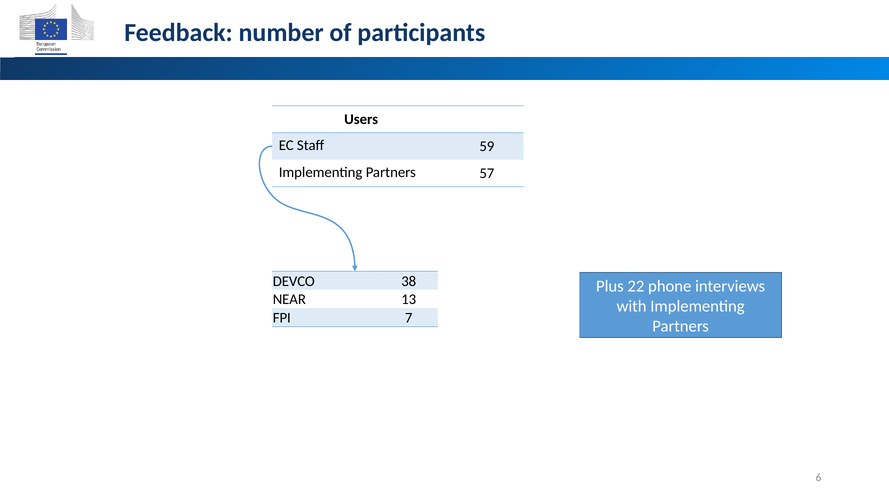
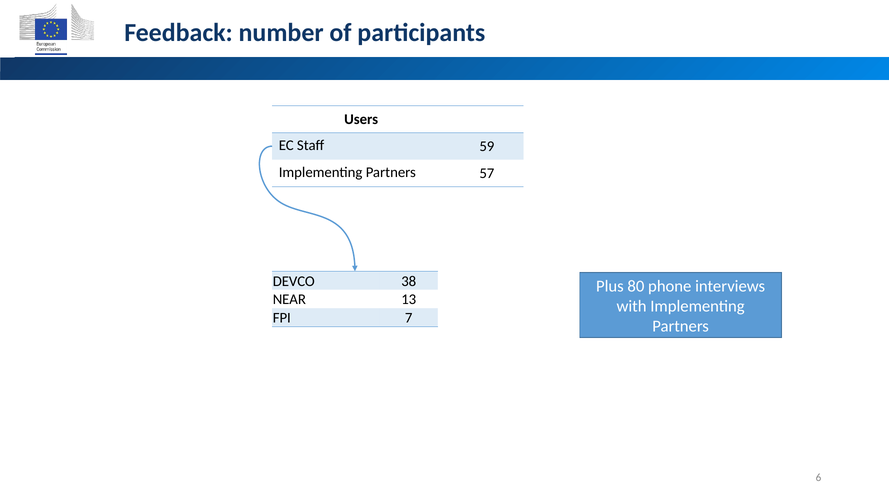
22: 22 -> 80 (636, 286)
